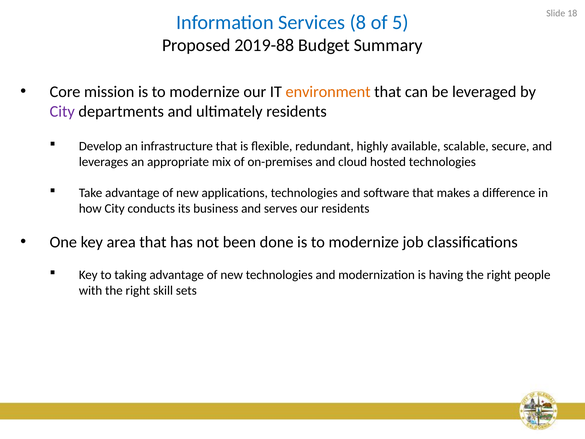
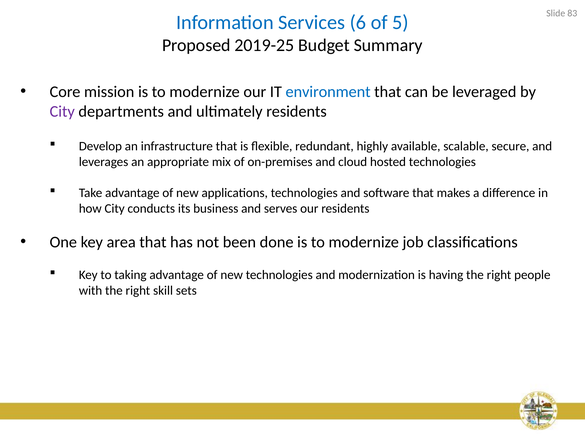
18: 18 -> 83 (572, 13)
8: 8 -> 6 (358, 22)
2019-88: 2019-88 -> 2019-25 (264, 45)
environment colour: orange -> blue (328, 92)
